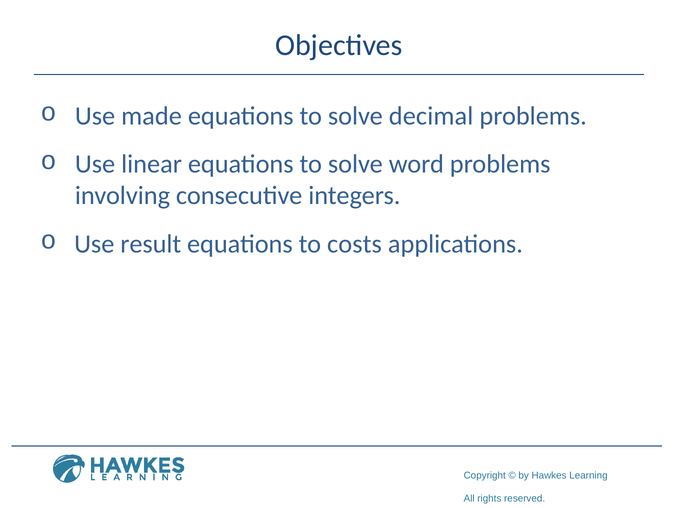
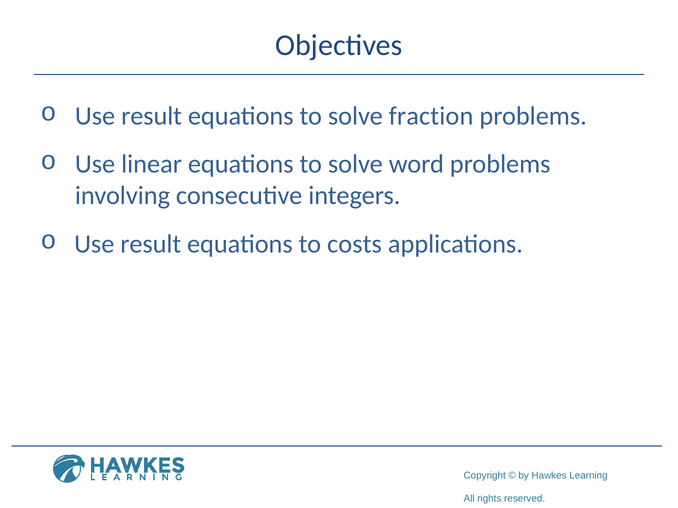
made: made -> result (152, 116)
decimal: decimal -> fraction (431, 116)
